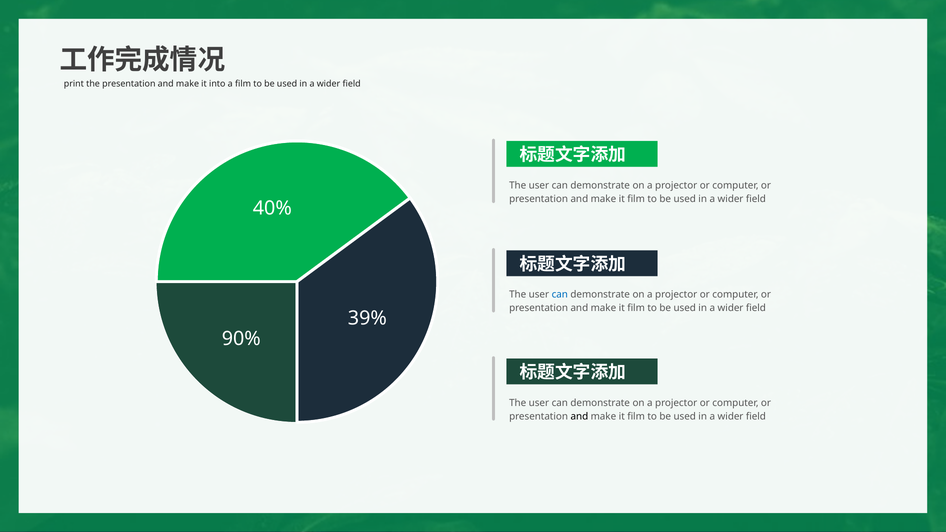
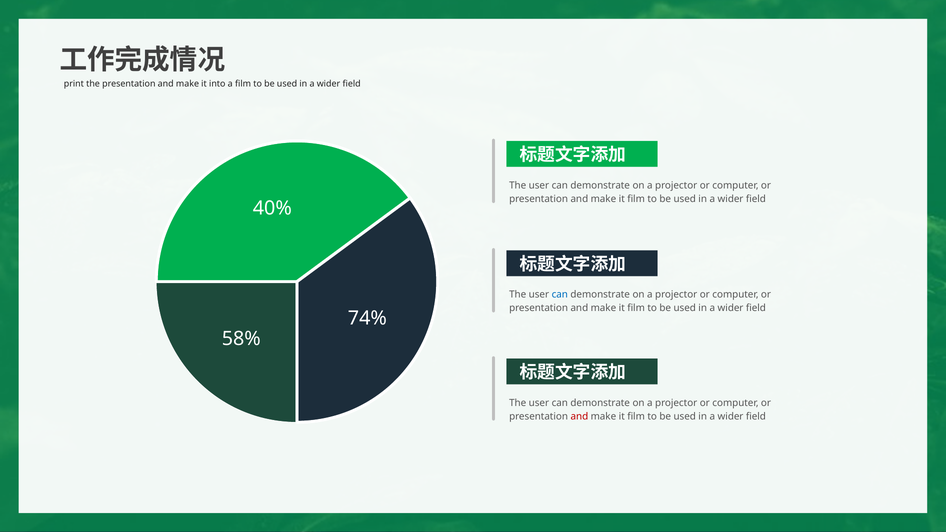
39%: 39% -> 74% (367, 319)
90%: 90% -> 58% (241, 339)
and colour: black -> red (579, 416)
